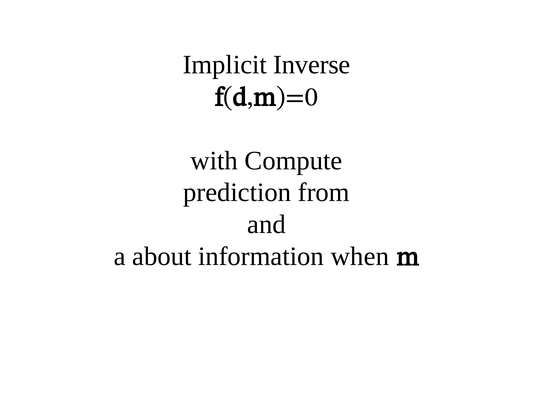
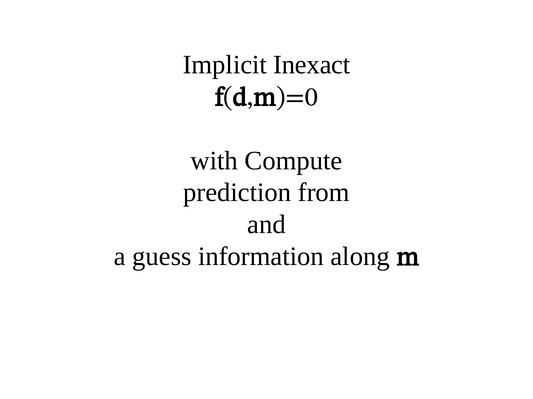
Inverse: Inverse -> Inexact (312, 65)
about: about -> guess (162, 257)
when: when -> along (360, 257)
